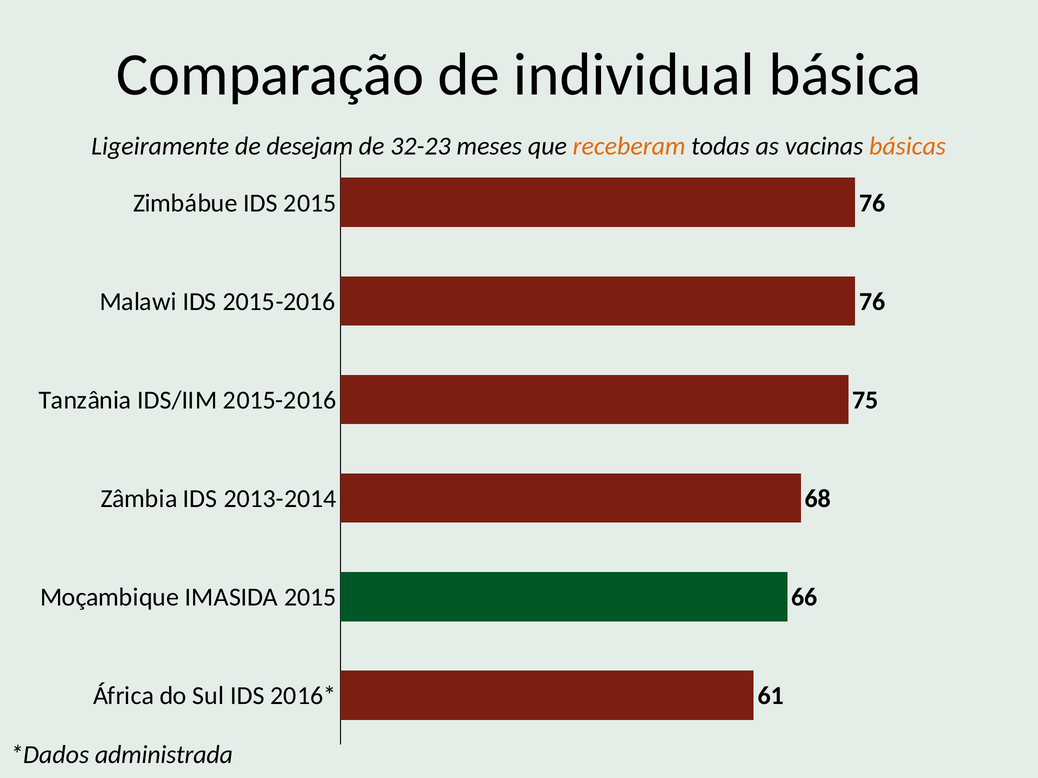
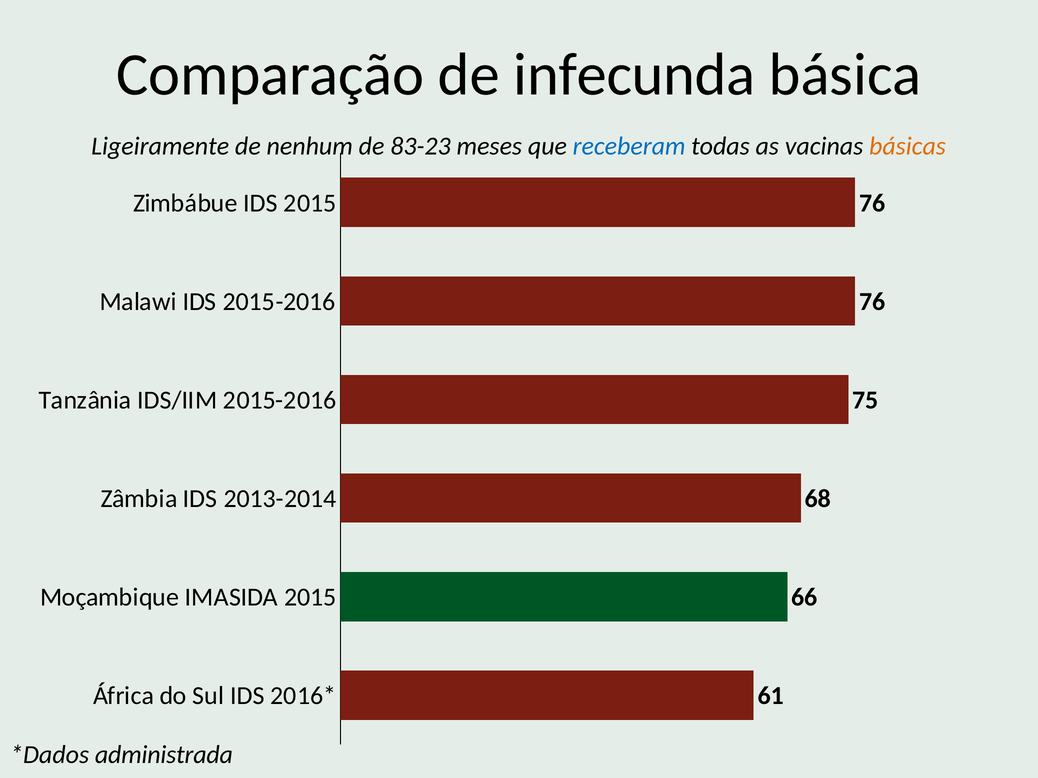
individual: individual -> infecunda (634, 75)
desejam: desejam -> nenhum (310, 146)
32-23: 32-23 -> 83-23 (421, 146)
receberam colour: orange -> blue (629, 146)
